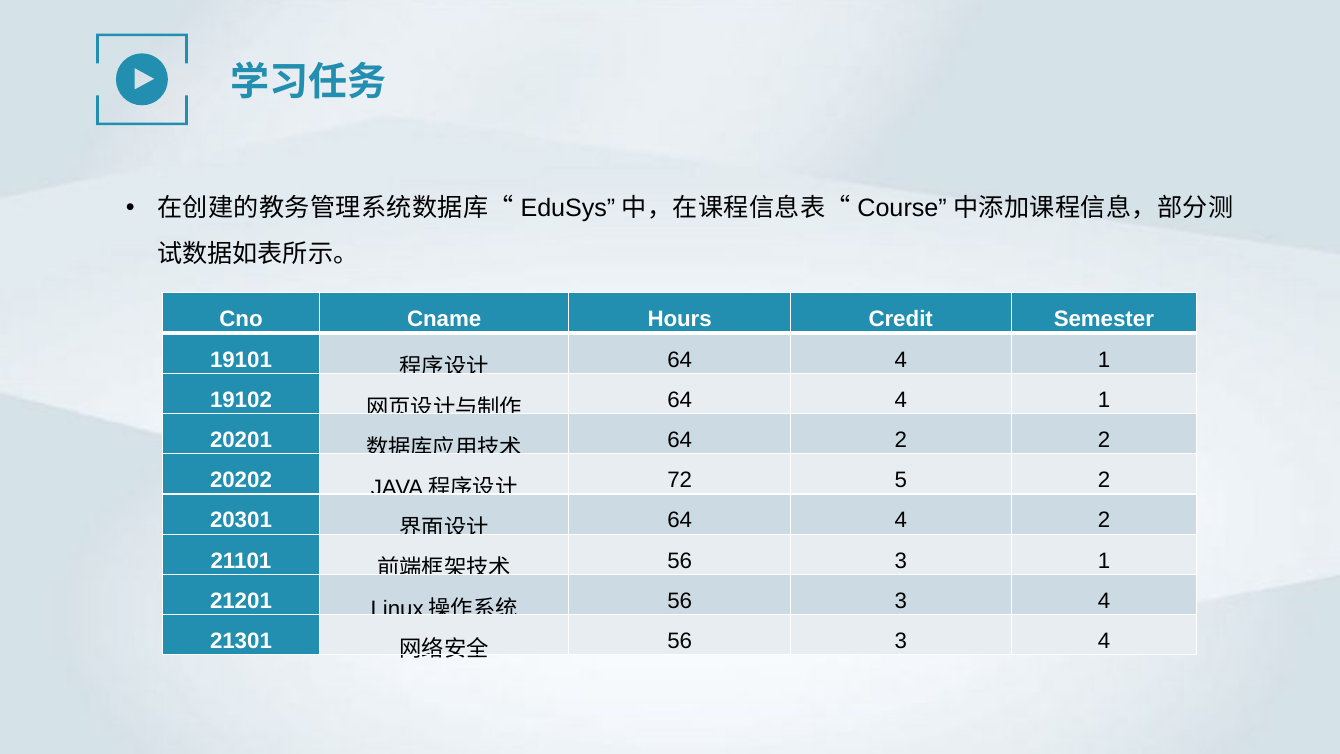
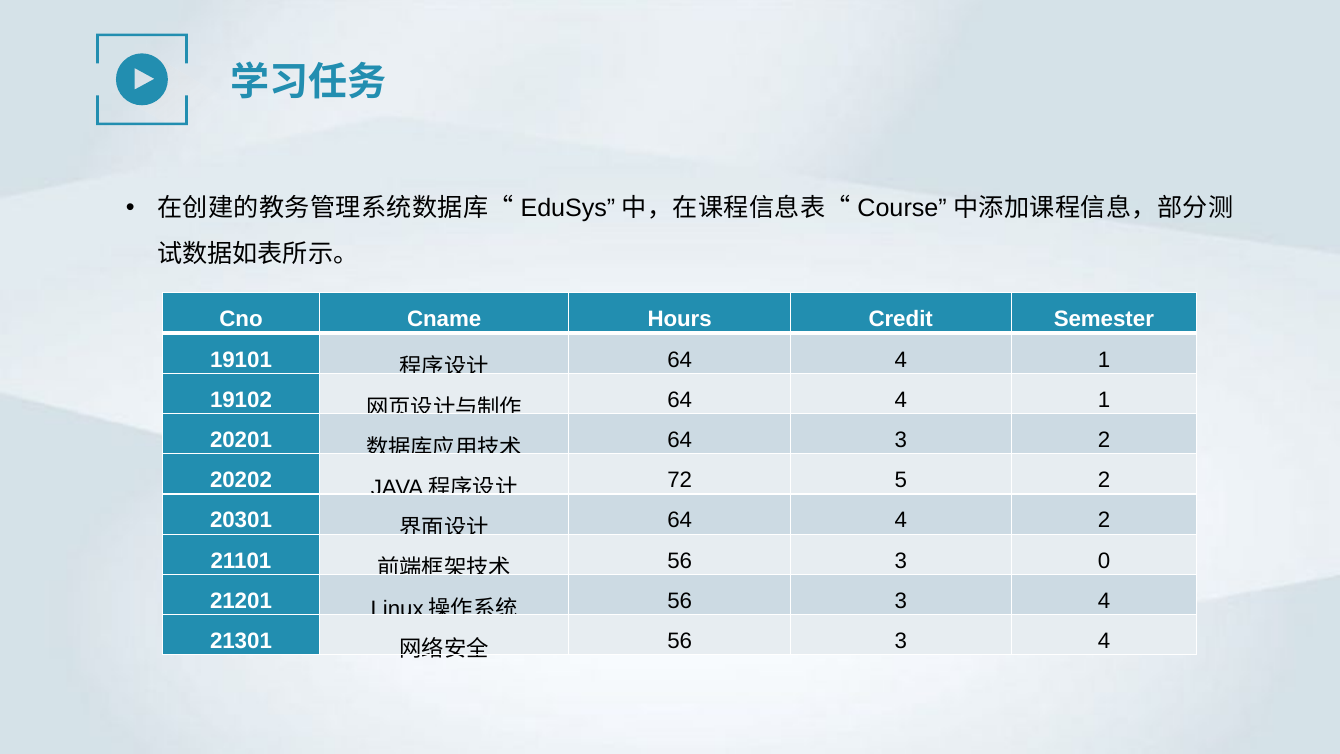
64 2: 2 -> 3 (901, 440)
3 1: 1 -> 0 (1104, 561)
